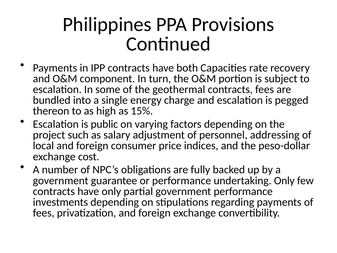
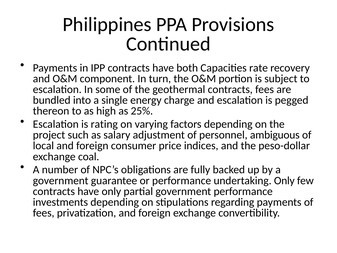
15%: 15% -> 25% (142, 111)
public: public -> rating (104, 124)
addressing: addressing -> ambiguous (275, 135)
cost: cost -> coal (89, 156)
